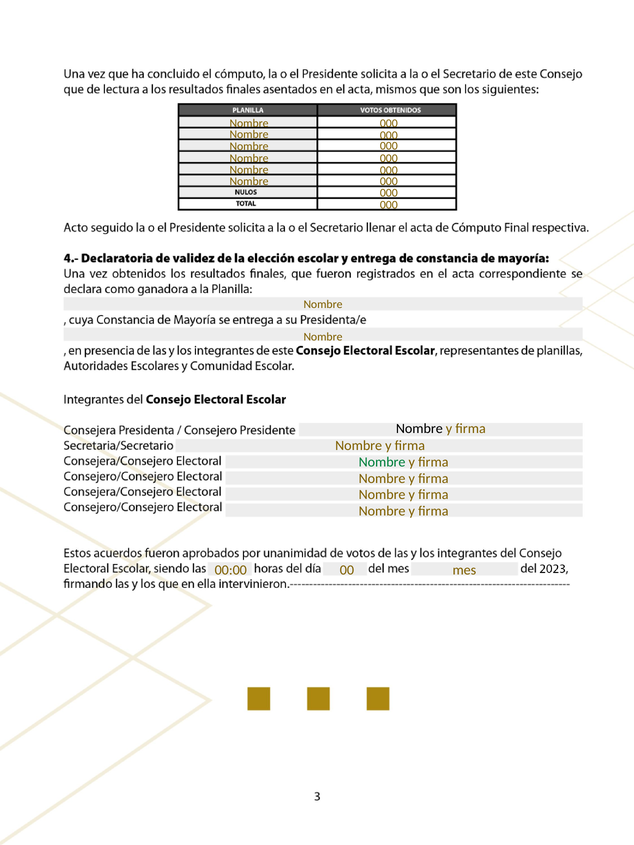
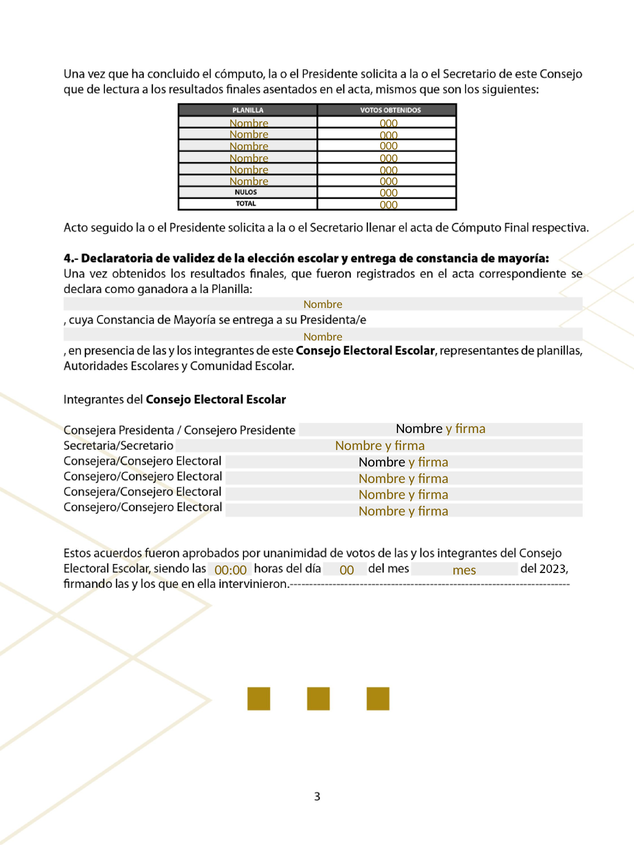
Nombre colour: green -> black (382, 462)
